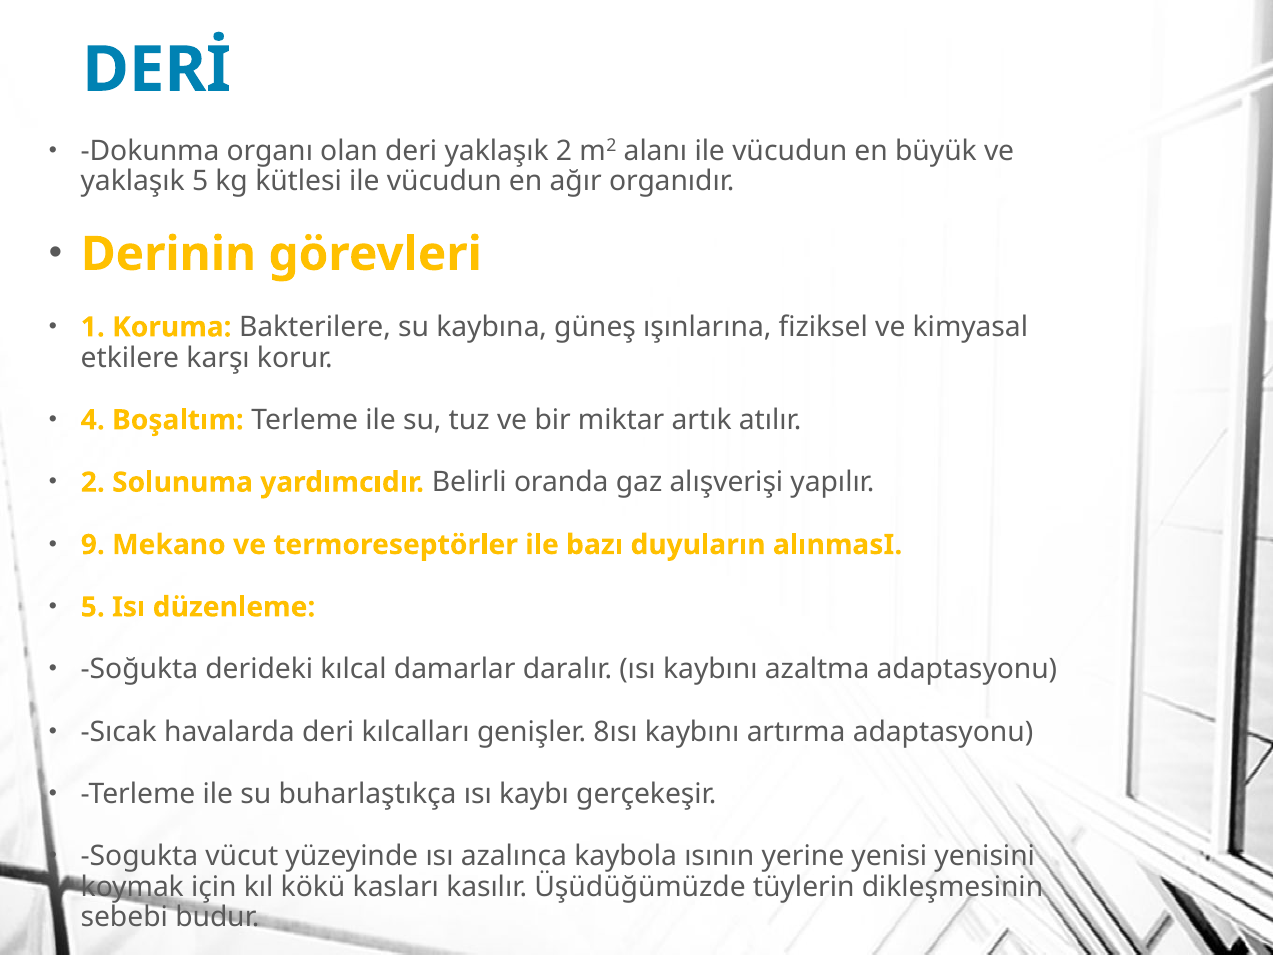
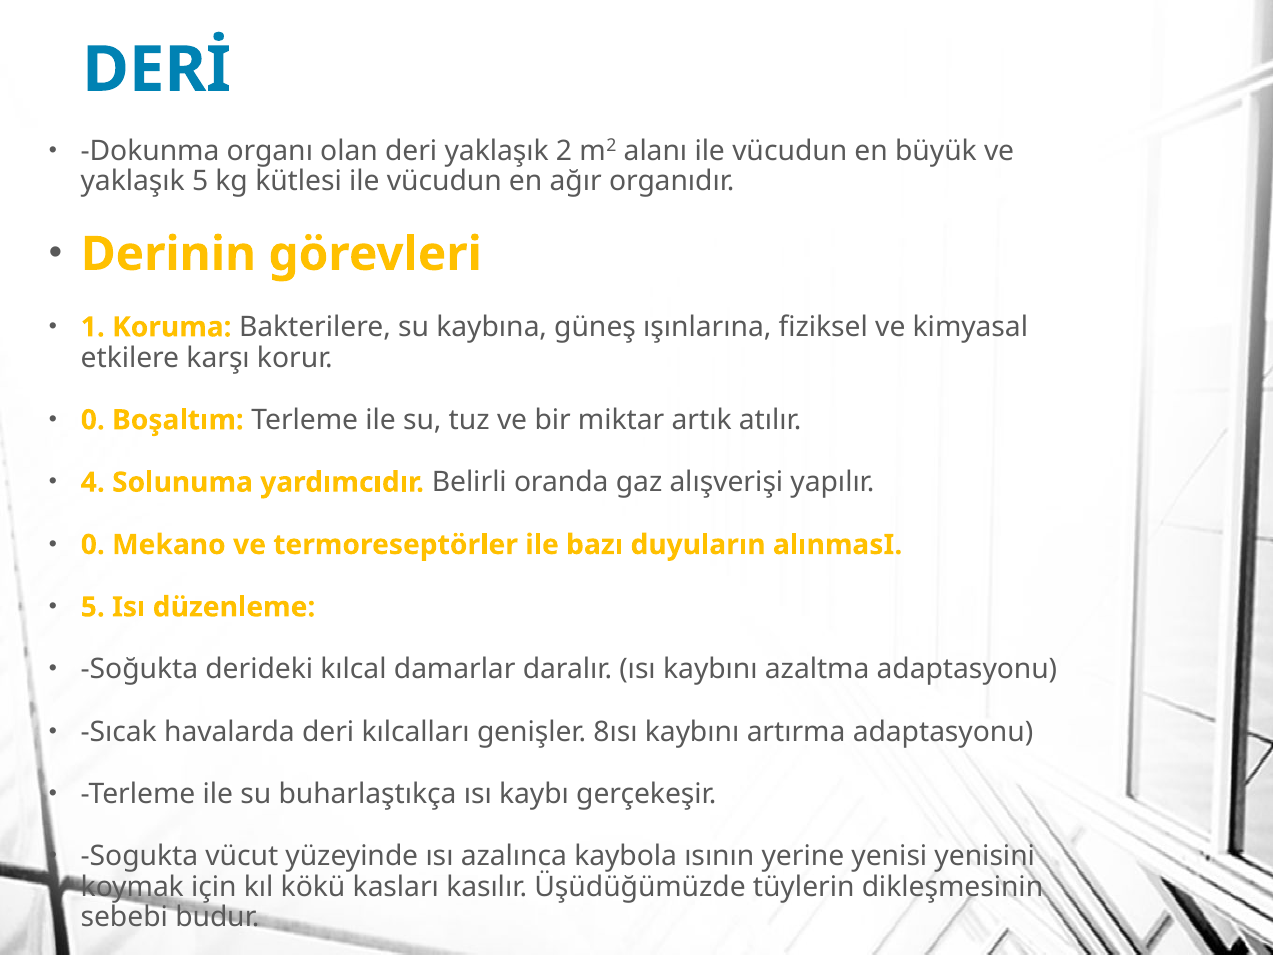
4: 4 -> 0 (93, 420)
2: 2 -> 4 (93, 482)
9: 9 -> 0 (93, 545)
